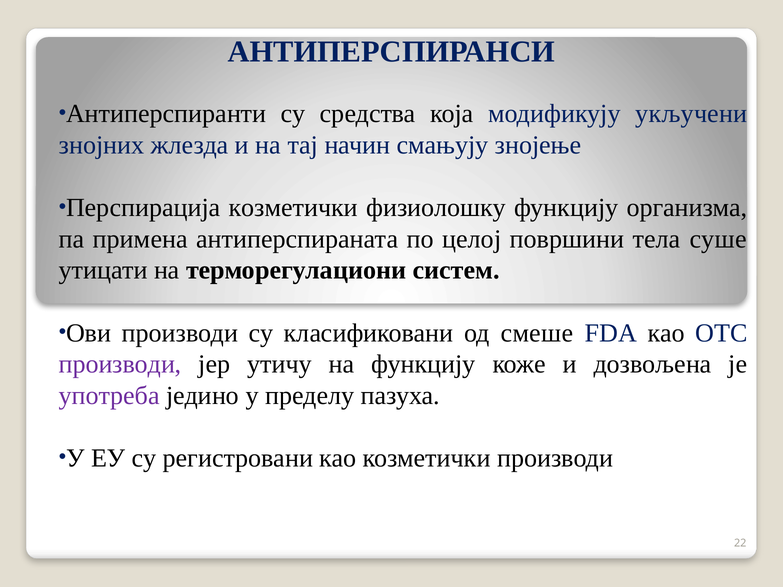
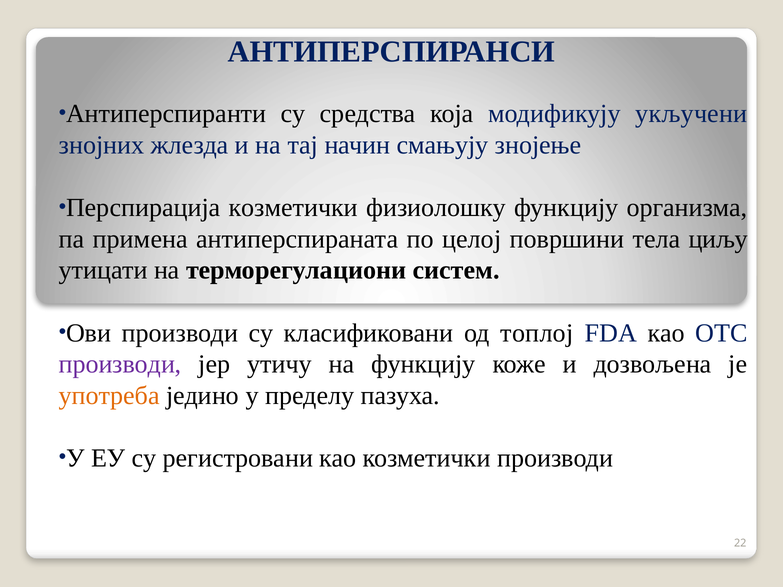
суше: суше -> циљу (718, 239)
смеше: смеше -> топлој (537, 333)
употреба colour: purple -> orange (109, 396)
